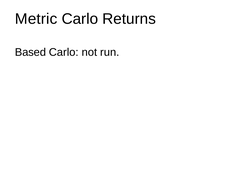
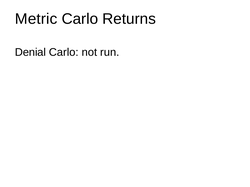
Based: Based -> Denial (30, 52)
